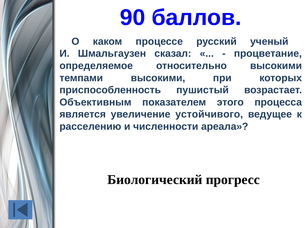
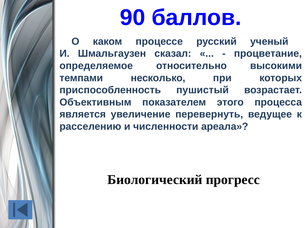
темпами высокими: высокими -> несколько (158, 78)
устойчивого: устойчивого -> перевернуть (209, 115)
